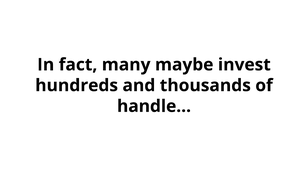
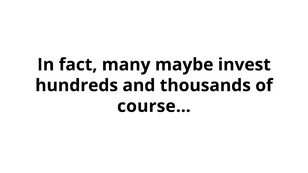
handle…: handle… -> course… (154, 106)
